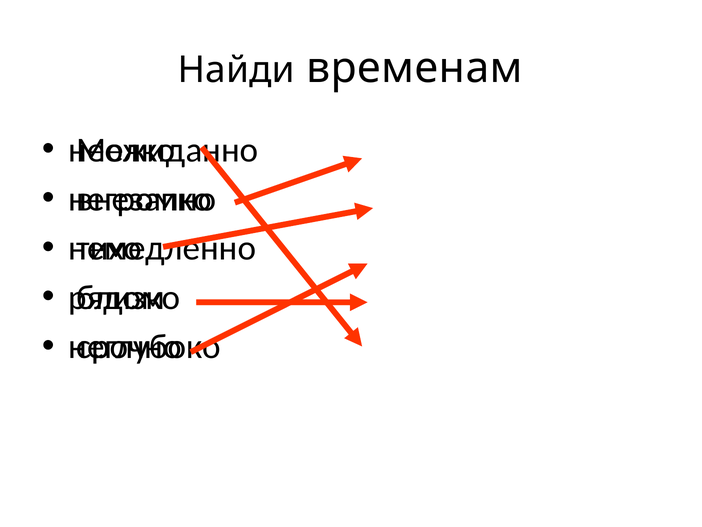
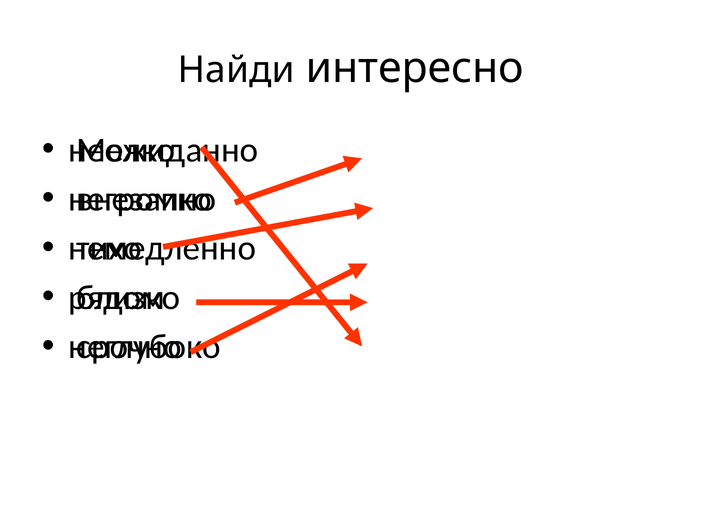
временам: временам -> интересно (415, 68)
